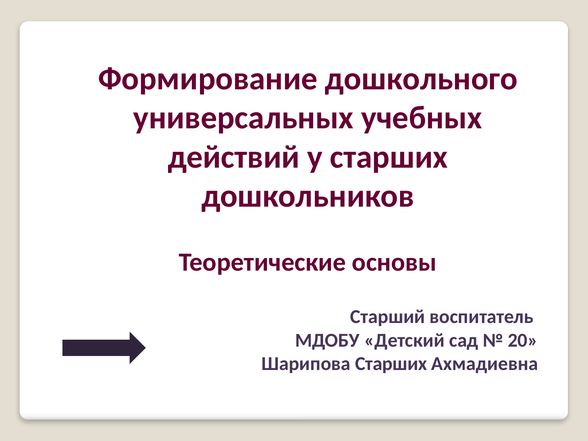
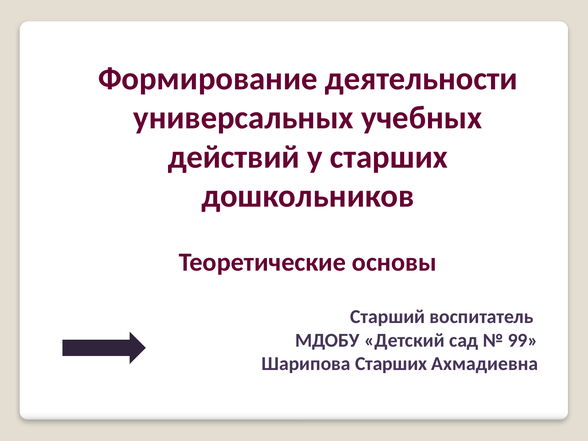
дошкольного: дошкольного -> деятельности (421, 79)
20: 20 -> 99 (523, 340)
